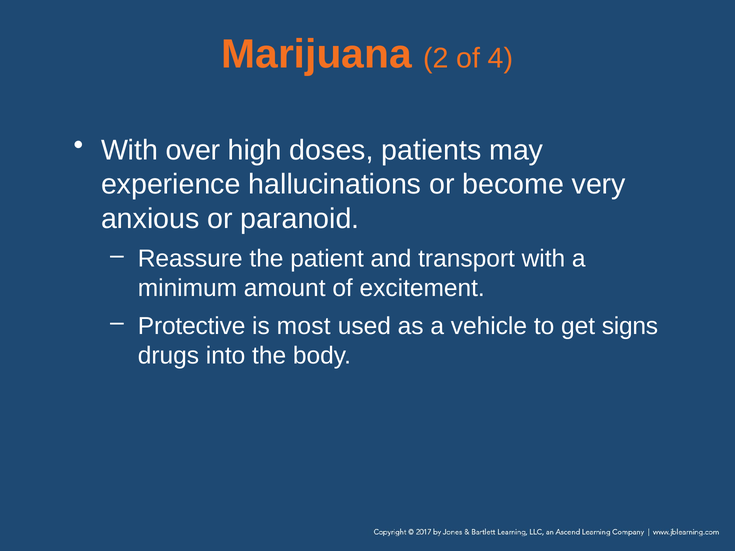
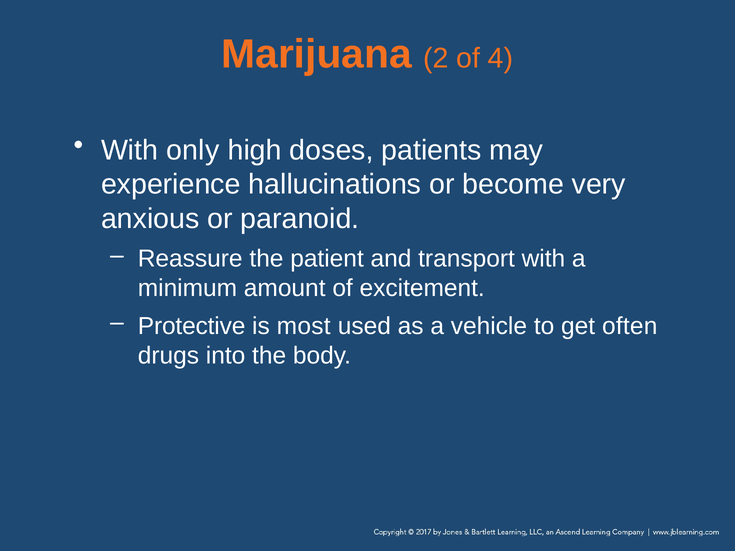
over: over -> only (193, 150)
signs: signs -> often (630, 326)
